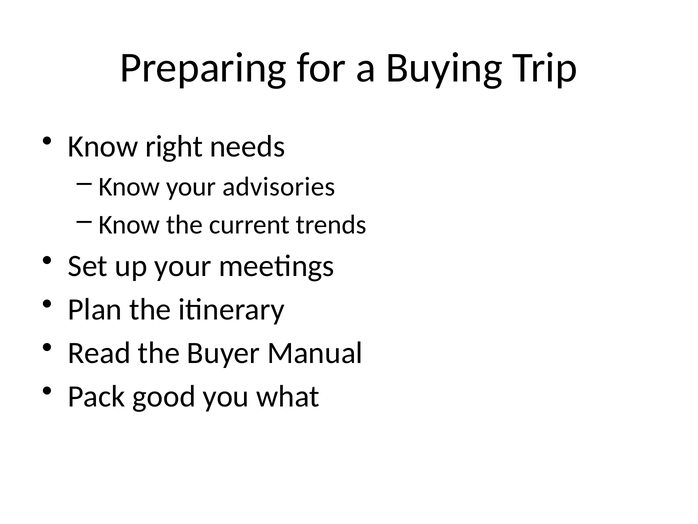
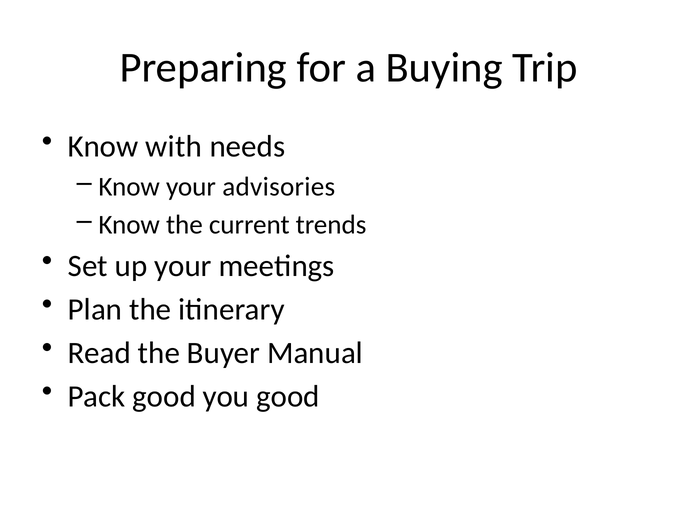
right: right -> with (174, 146)
you what: what -> good (288, 396)
